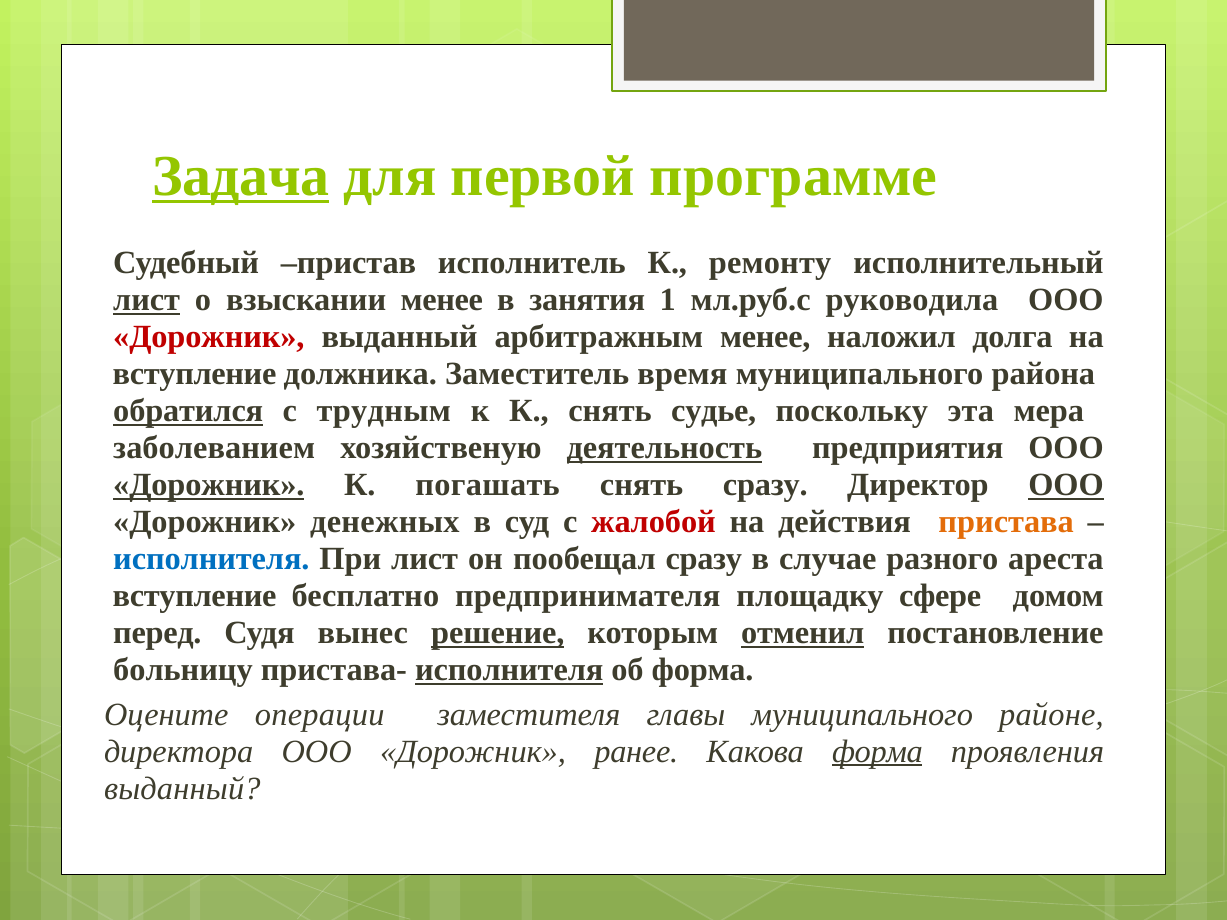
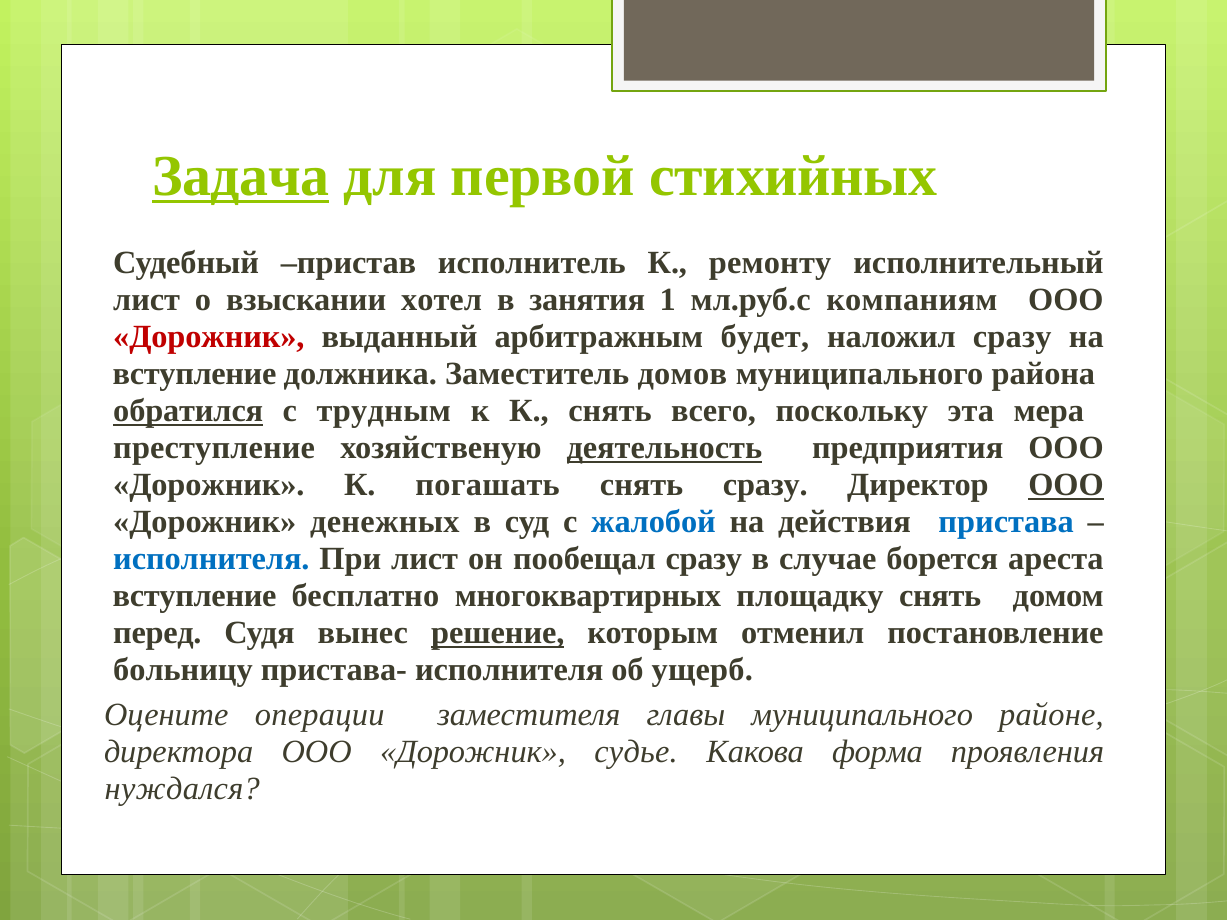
программе: программе -> стихийных (794, 176)
лист underline: present -> none (147, 300)
взыскании менее: менее -> хотел (442, 300)
руководила: руководила -> компаниям (912, 300)
арбитражным менее: менее -> будет (765, 337)
наложил долга: долга -> сразу (1012, 337)
время: время -> домов (682, 374)
судье: судье -> всего (714, 411)
заболеванием: заболеванием -> преступление (214, 448)
Дорожник underline: present -> none (209, 485)
жалобой colour: red -> blue (654, 522)
пристава colour: orange -> blue (1006, 522)
разного: разного -> борется (942, 559)
предпринимателя: предпринимателя -> многоквартирных (588, 596)
площадку сфере: сфере -> снять (940, 596)
отменил underline: present -> none (803, 633)
исполнителя underline: present -> none (509, 670)
об форма: форма -> ущерб (702, 670)
ранее: ранее -> судье (636, 752)
форма underline: present -> none (877, 752)
выданный: выданный -> нуждался (182, 789)
